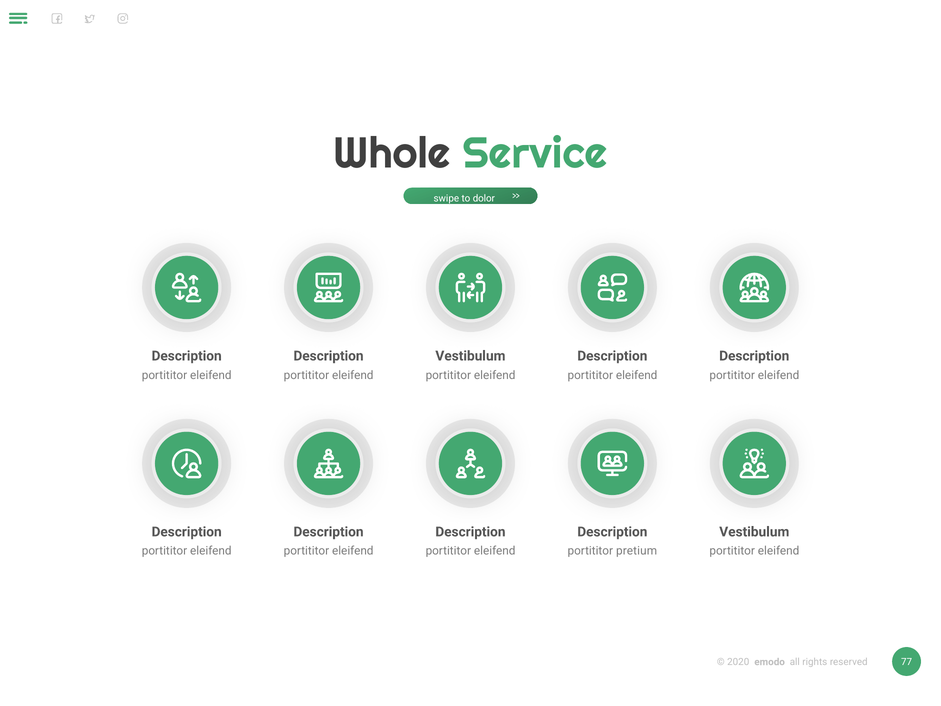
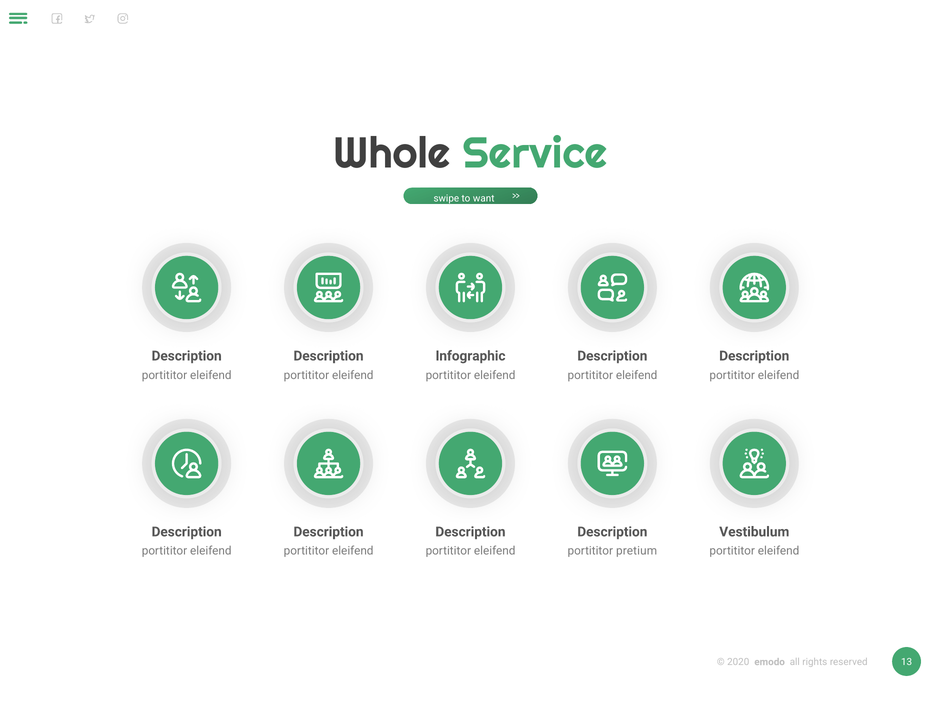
dolor: dolor -> want (484, 199)
Vestibulum: Vestibulum -> Infographic (470, 356)
77: 77 -> 13 (907, 662)
